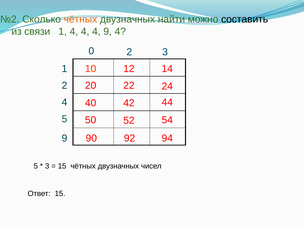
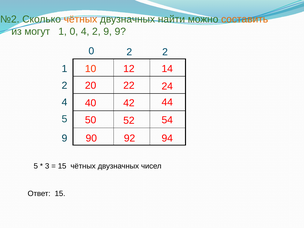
составить colour: black -> orange (245, 19)
связи: связи -> могут (37, 32)
1 4: 4 -> 0 (74, 32)
4: 4 -> 2 (96, 32)
9 4: 4 -> 9 (120, 32)
2 3: 3 -> 2 (165, 52)
